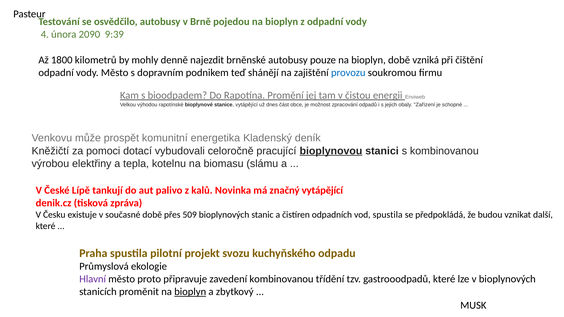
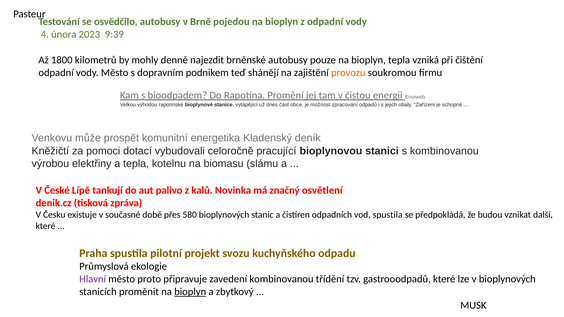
2090: 2090 -> 2023 (89, 35)
bioplyn době: době -> tepla (399, 60)
provozu colour: blue -> orange (348, 73)
bioplynovou underline: present -> none (331, 151)
značný vytápějící: vytápějící -> osvětlení (322, 190)
509: 509 -> 580 (190, 215)
